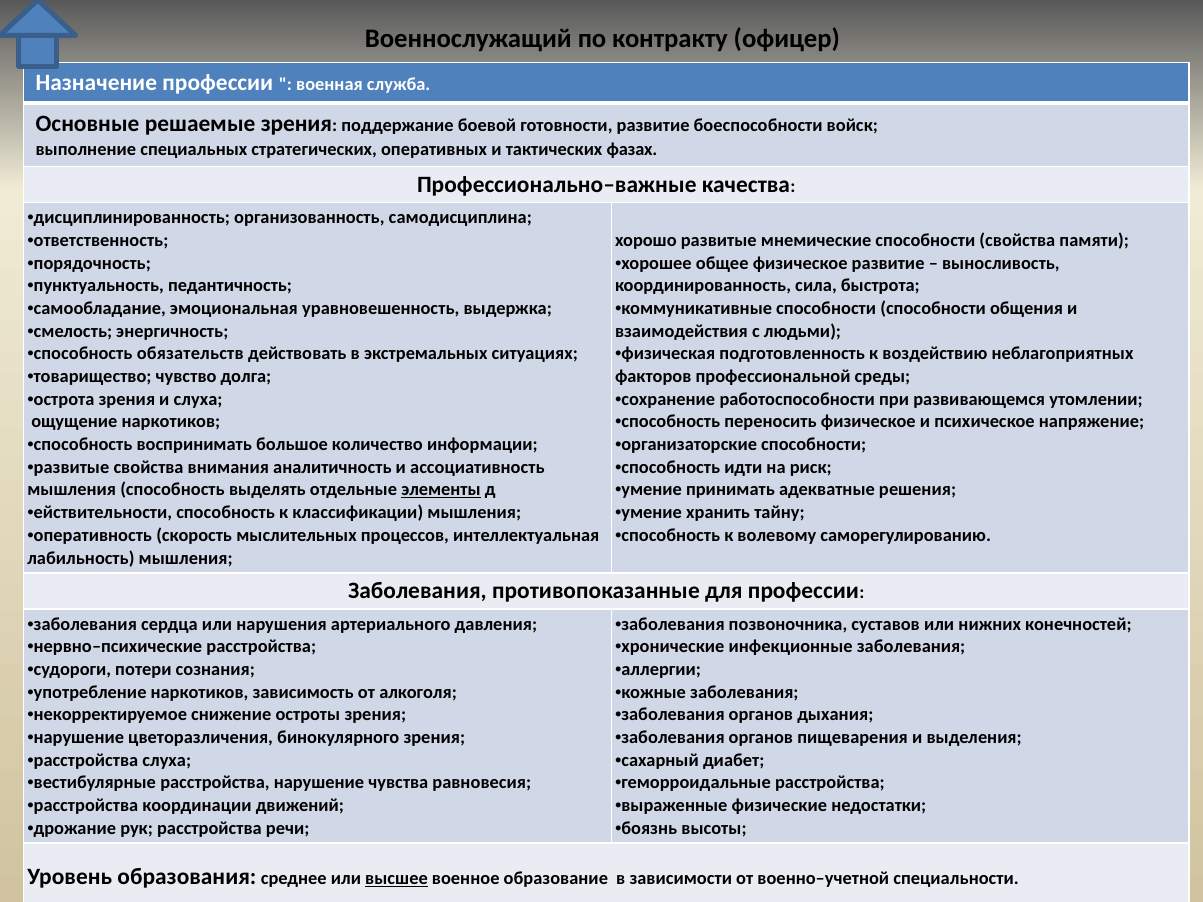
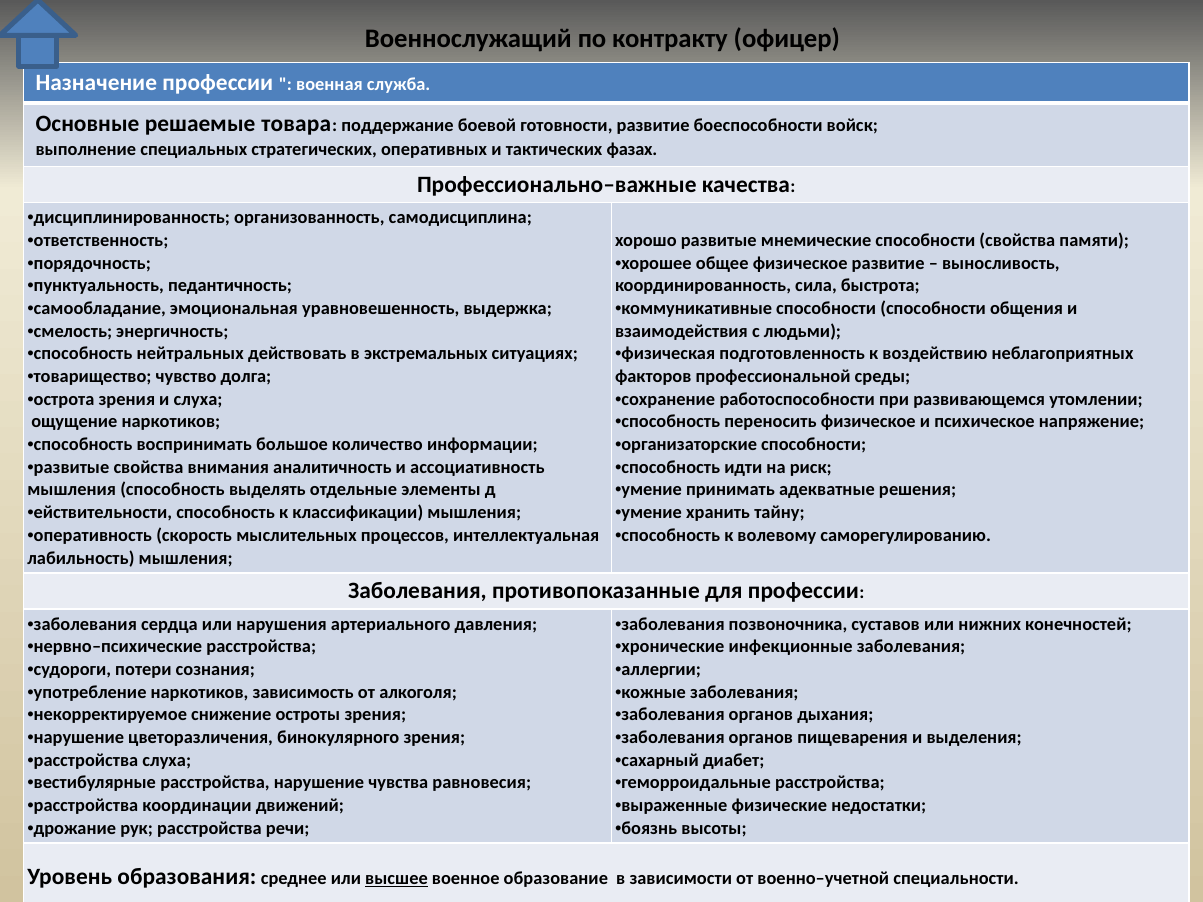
решаемые зрения: зрения -> товара (296, 124)
обязательств: обязательств -> нейтральных (190, 354)
элементы underline: present -> none (441, 490)
